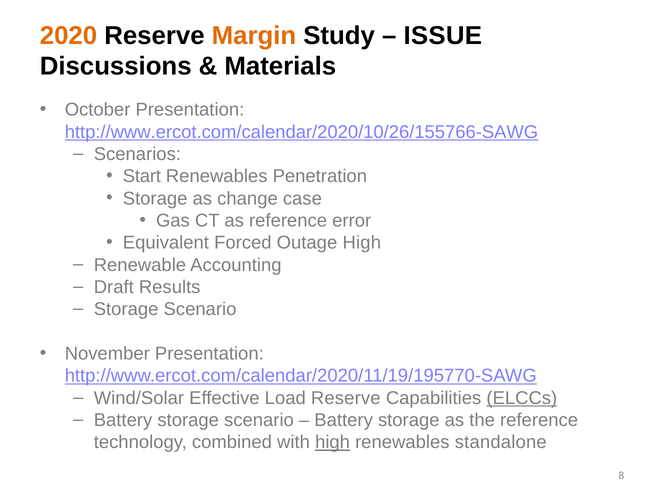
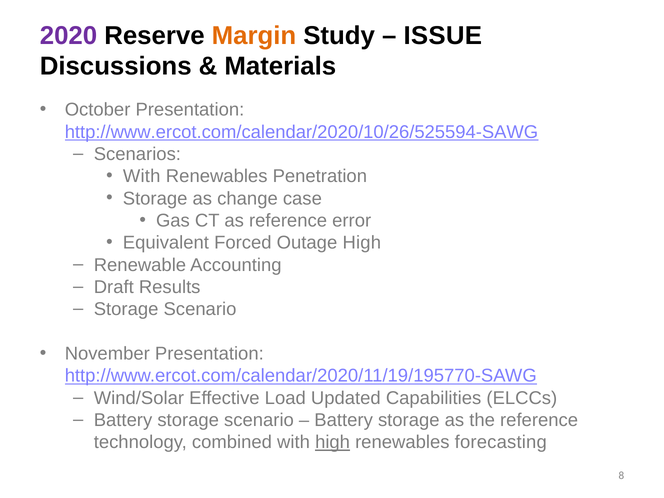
2020 colour: orange -> purple (69, 36)
http://www.ercot.com/calendar/2020/10/26/155766-SAWG: http://www.ercot.com/calendar/2020/10/26/155766-SAWG -> http://www.ercot.com/calendar/2020/10/26/525594-SAWG (301, 132)
Start: Start -> With (142, 176)
Load Reserve: Reserve -> Updated (346, 398)
ELCCs underline: present -> none (522, 398)
standalone: standalone -> forecasting (501, 442)
